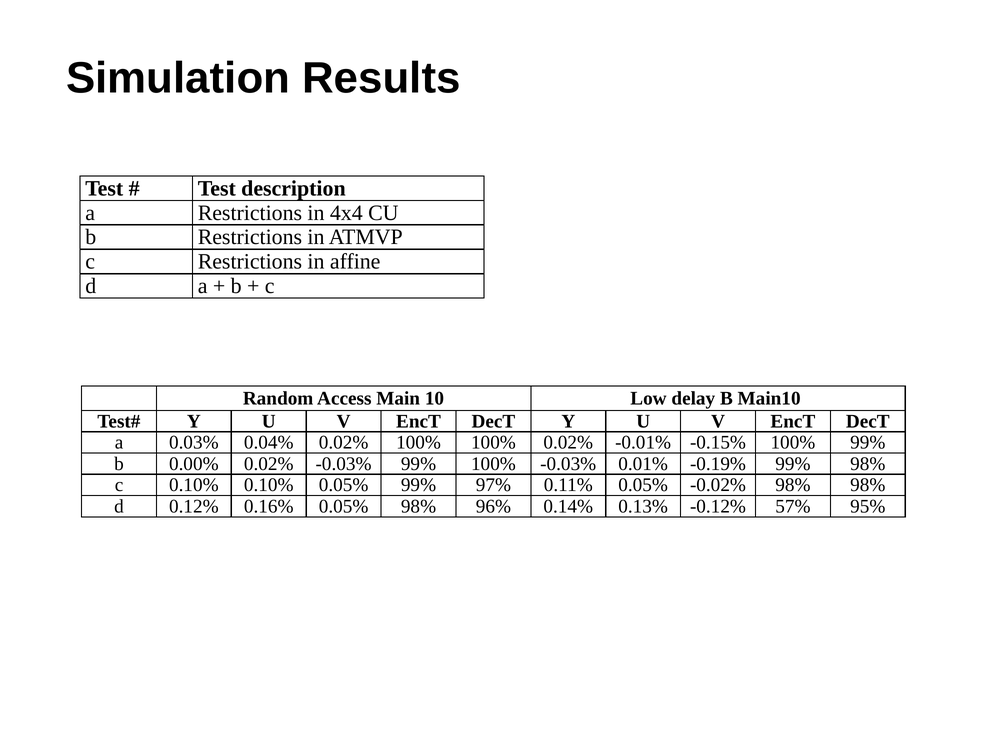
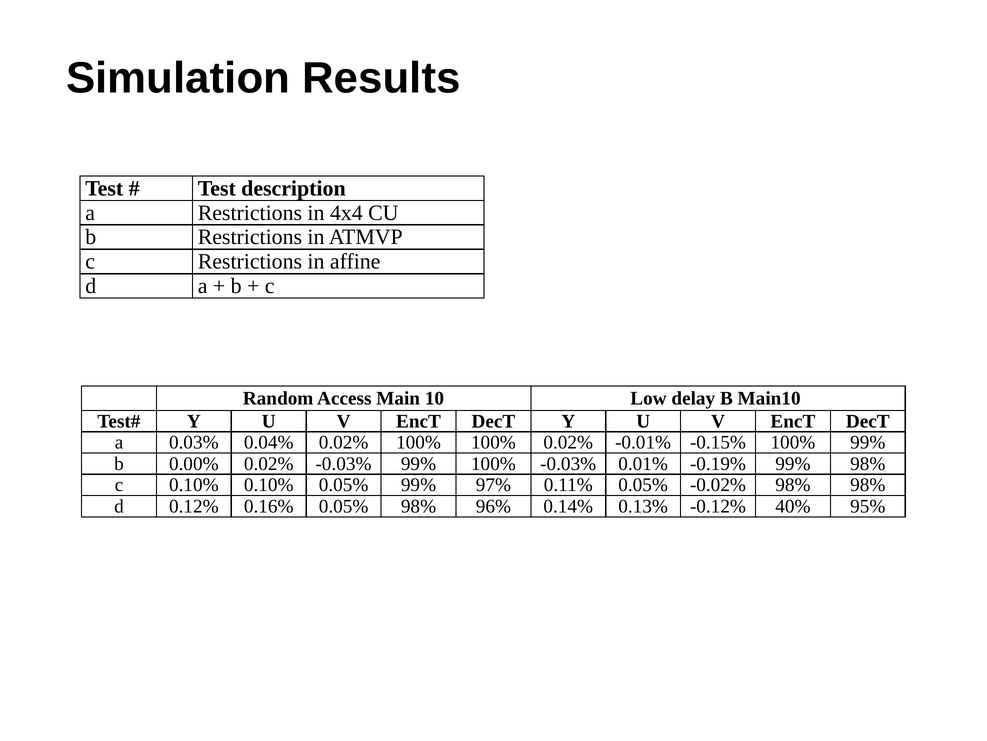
57%: 57% -> 40% (793, 506)
